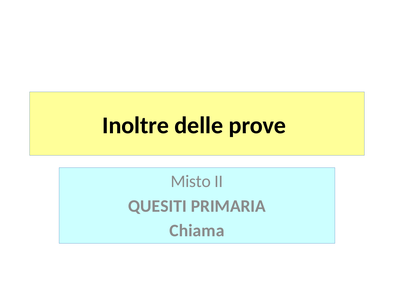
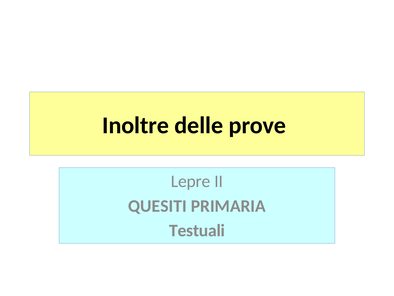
Misto: Misto -> Lepre (191, 181)
Chiama: Chiama -> Testuali (197, 230)
